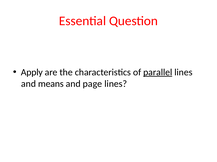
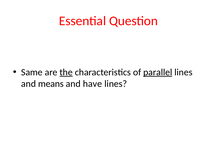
Apply: Apply -> Same (32, 73)
the underline: none -> present (66, 73)
page: page -> have (92, 84)
